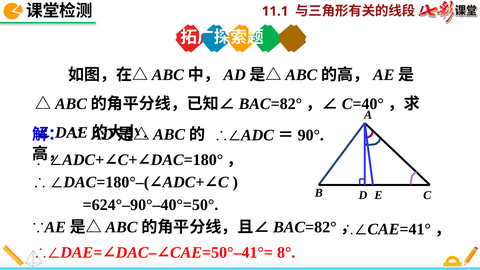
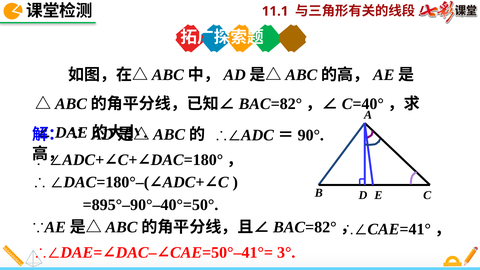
=624°–90°–40°=50°: =624°–90°–40°=50° -> =895°–90°–40°=50° (151, 205)
8°: 8° -> 3° (286, 252)
